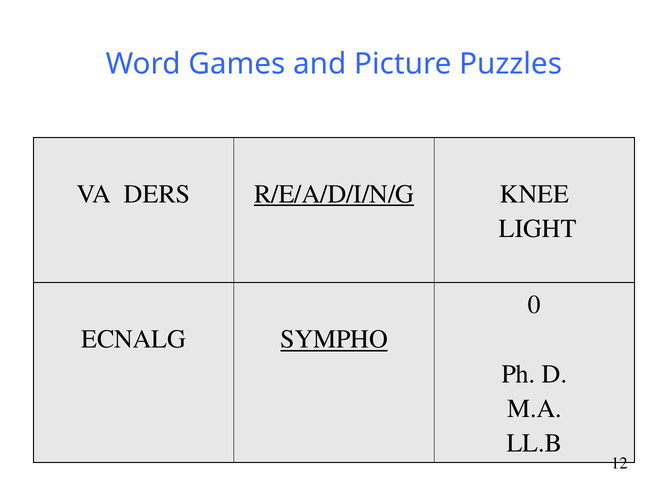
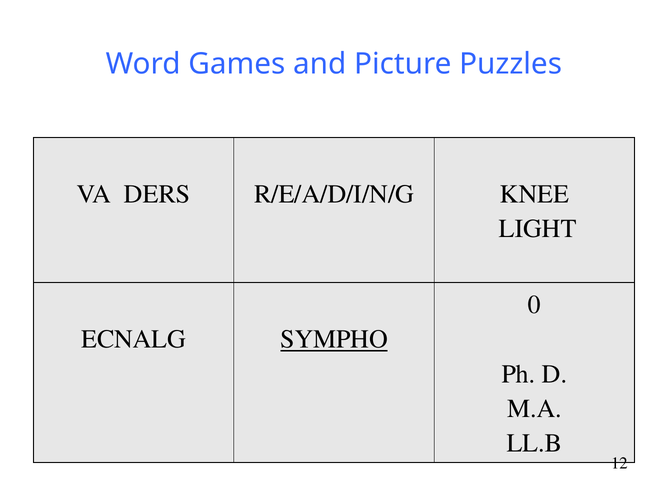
R/E/A/D/I/N/G underline: present -> none (334, 194)
